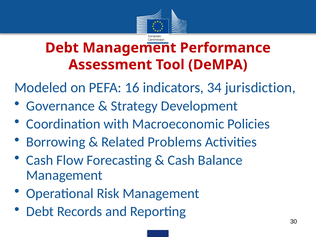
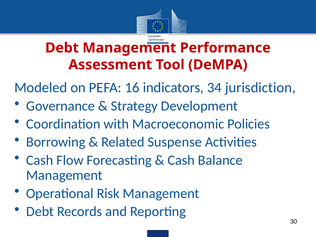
Problems: Problems -> Suspense (175, 142)
